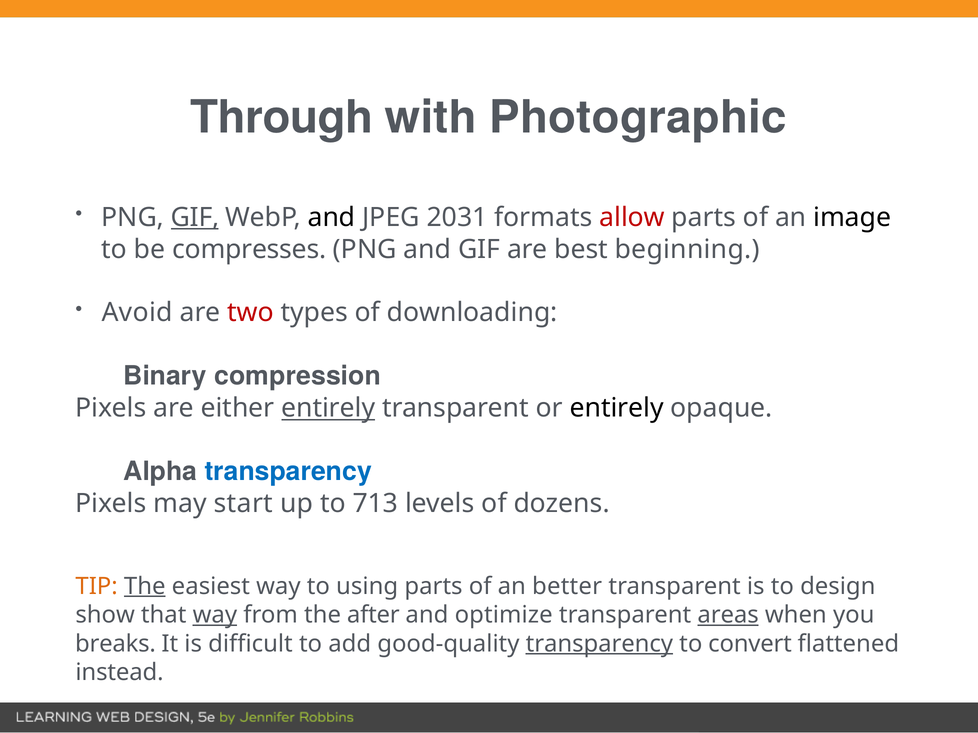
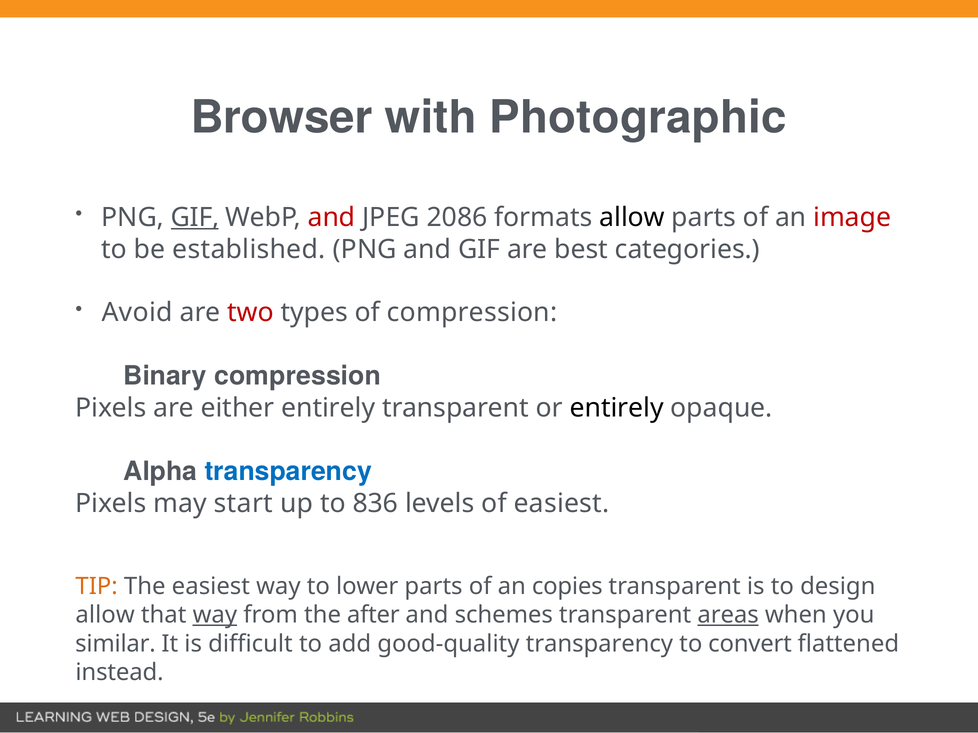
Through: Through -> Browser (282, 118)
and colour: black -> red (331, 217)
2031: 2031 -> 2086 (457, 217)
allow colour: red -> black (632, 217)
image colour: black -> red (852, 217)
compresses: compresses -> established (249, 249)
beginning: beginning -> categories (687, 249)
of downloading: downloading -> compression (472, 313)
entirely underline: present -> none (328, 408)
713: 713 -> 836 (375, 504)
of dozens: dozens -> easiest (561, 504)
The underline: present -> none (145, 587)
using: using -> lower (367, 587)
better: better -> copies (567, 587)
show: show -> allow (105, 615)
optimize: optimize -> schemes (504, 615)
breaks: breaks -> similar (115, 644)
transparency underline: present -> none (599, 644)
